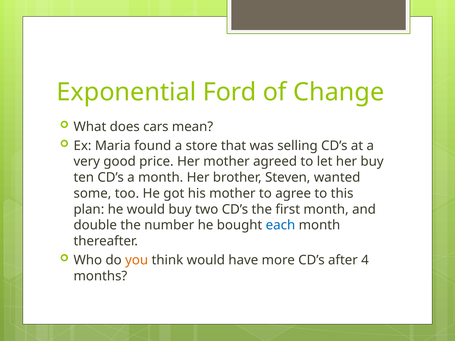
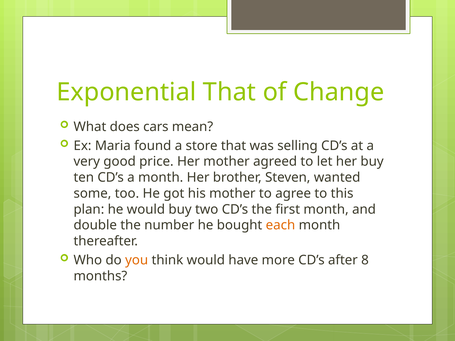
Exponential Ford: Ford -> That (230, 92)
each colour: blue -> orange (280, 225)
4: 4 -> 8 (365, 260)
